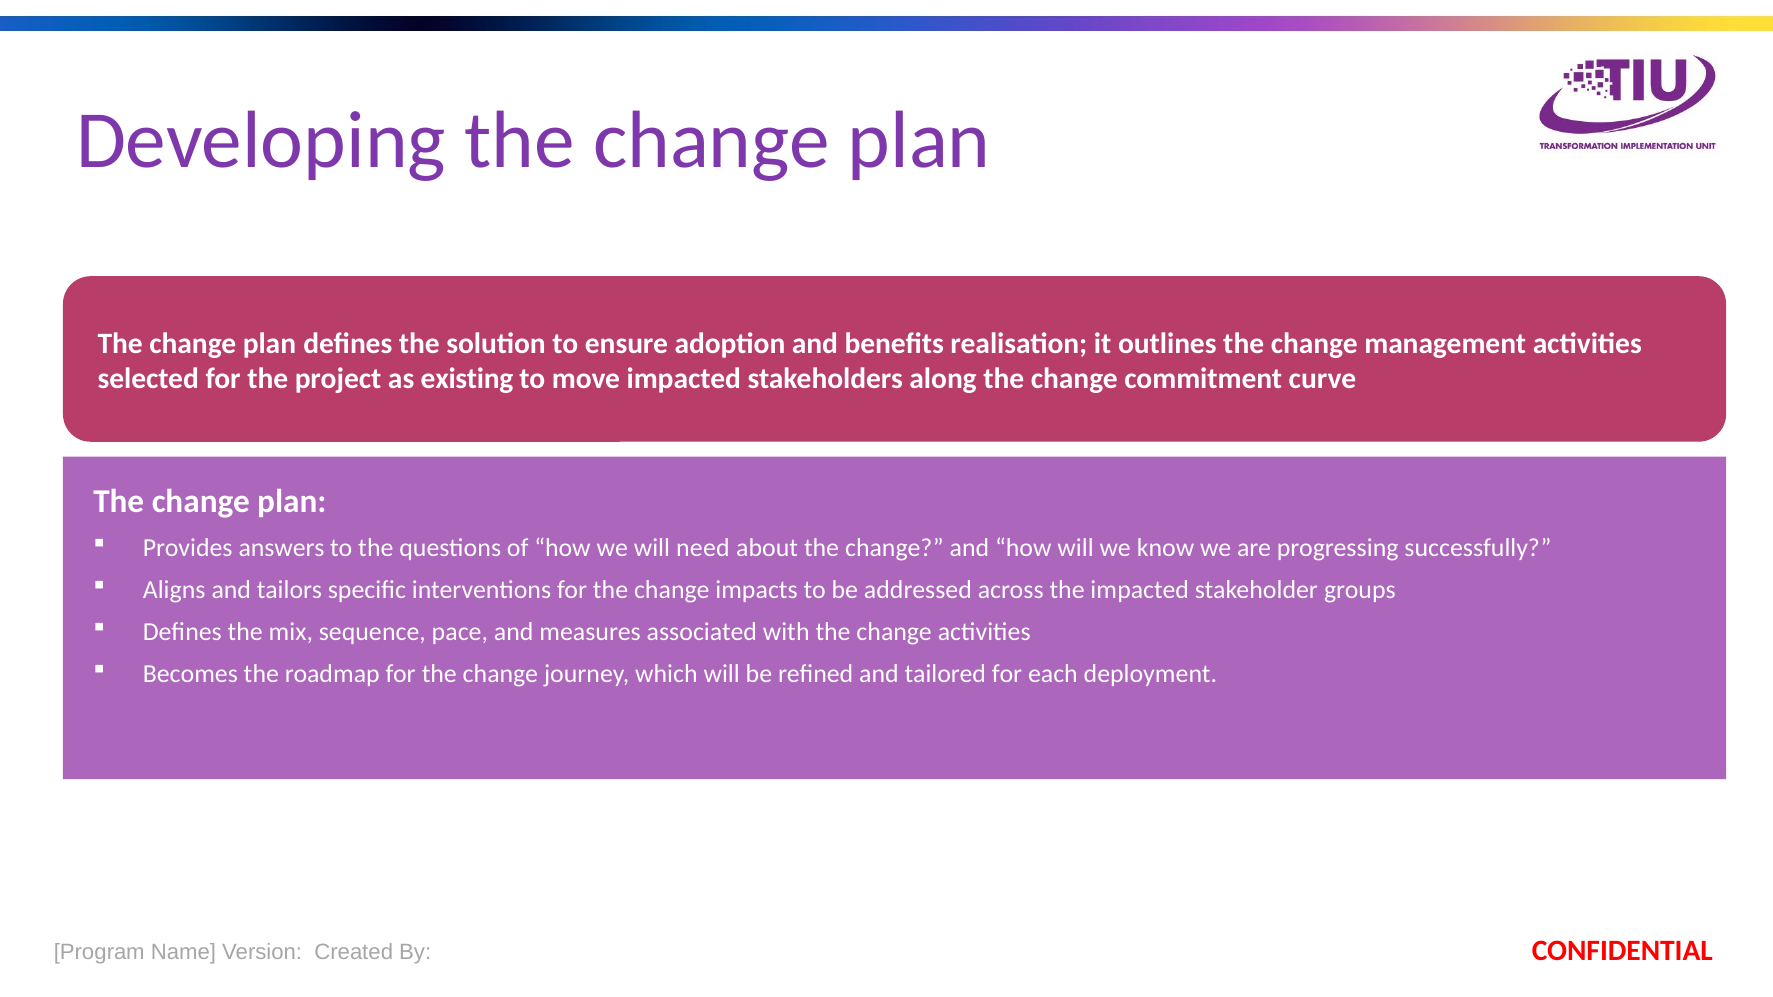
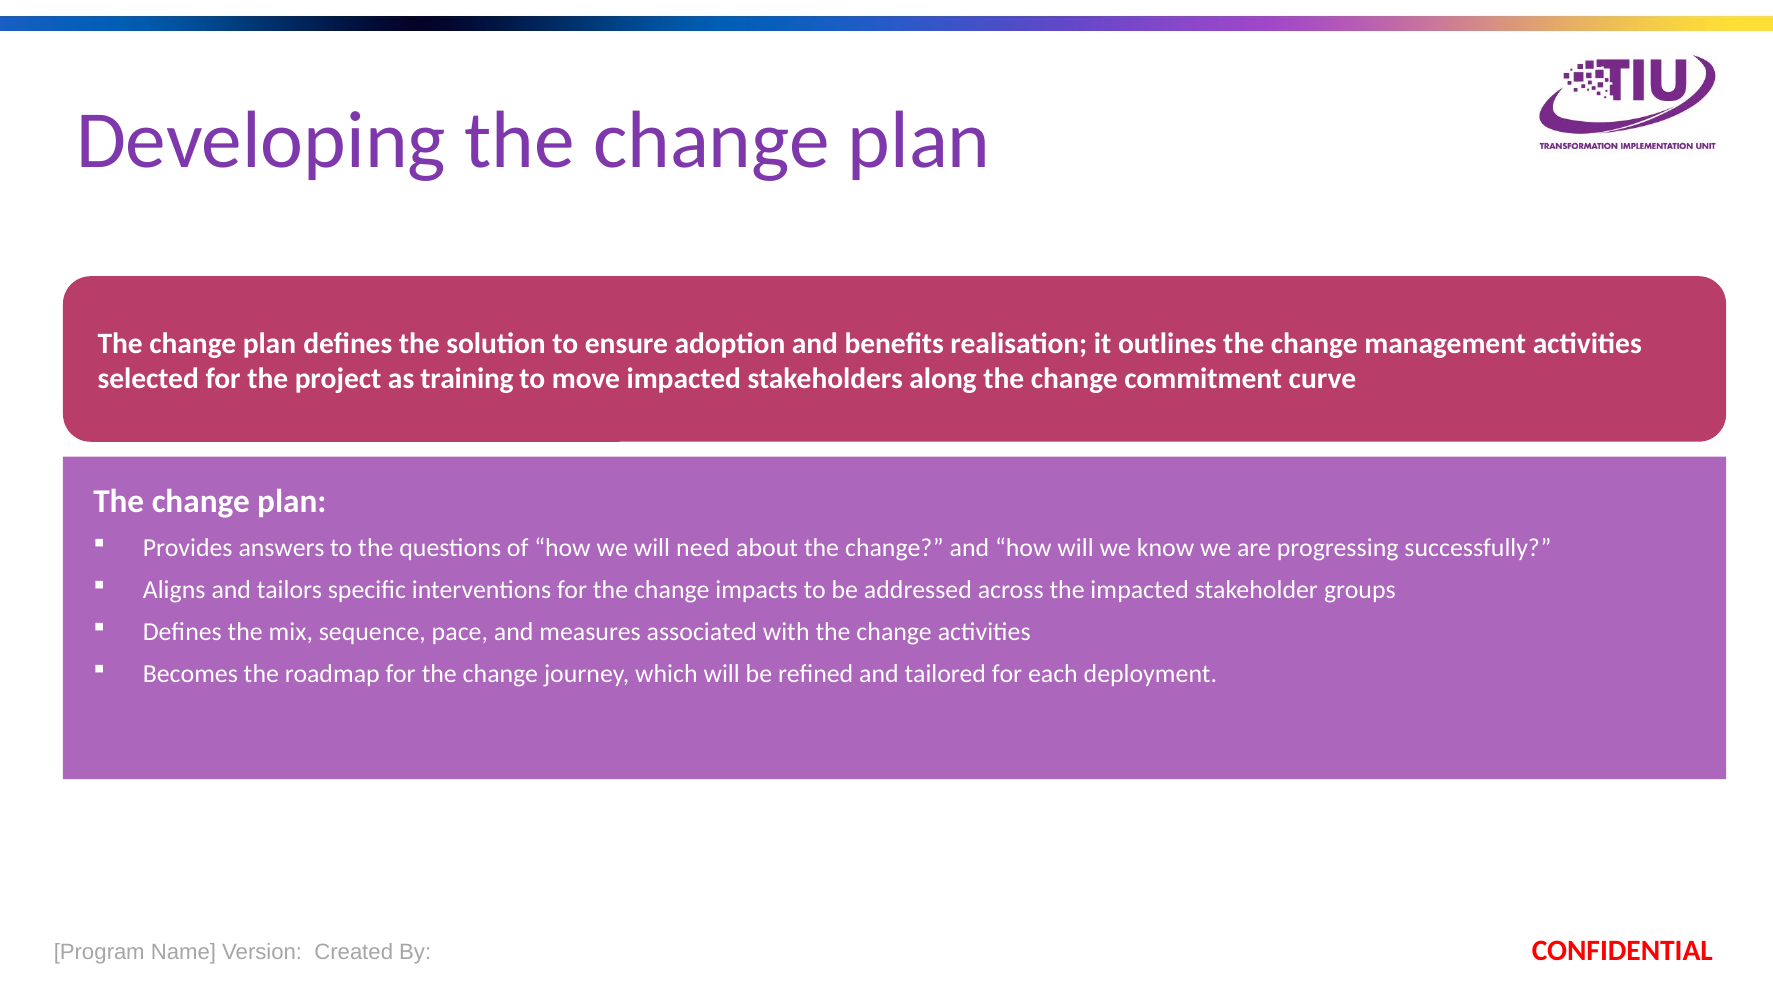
existing: existing -> training (467, 379)
